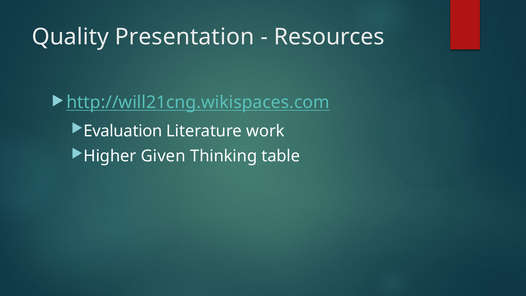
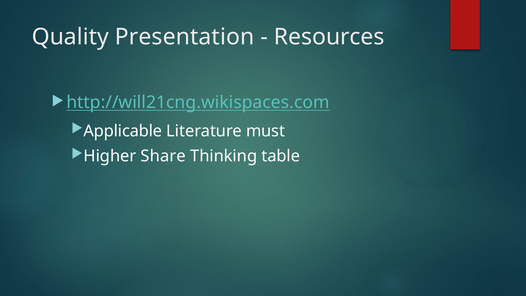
Evaluation: Evaluation -> Applicable (123, 131)
work: work -> must (266, 131)
Given: Given -> Share (163, 156)
